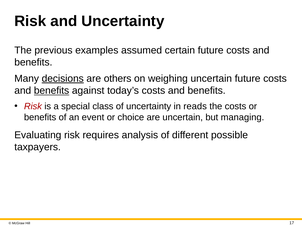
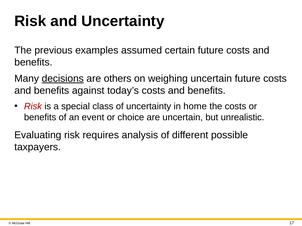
benefits underline: present -> none (52, 91)
reads: reads -> home (195, 107)
managing: managing -> unrealistic (243, 118)
